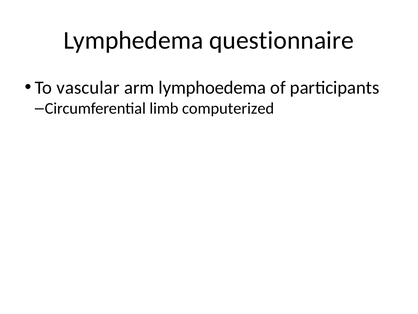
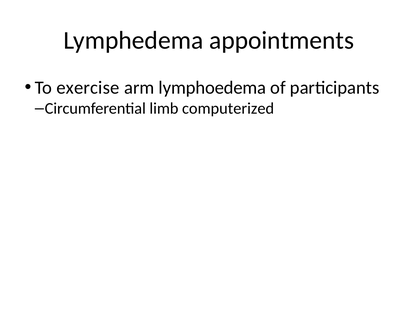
questionnaire: questionnaire -> appointments (282, 40)
vascular: vascular -> exercise (88, 88)
